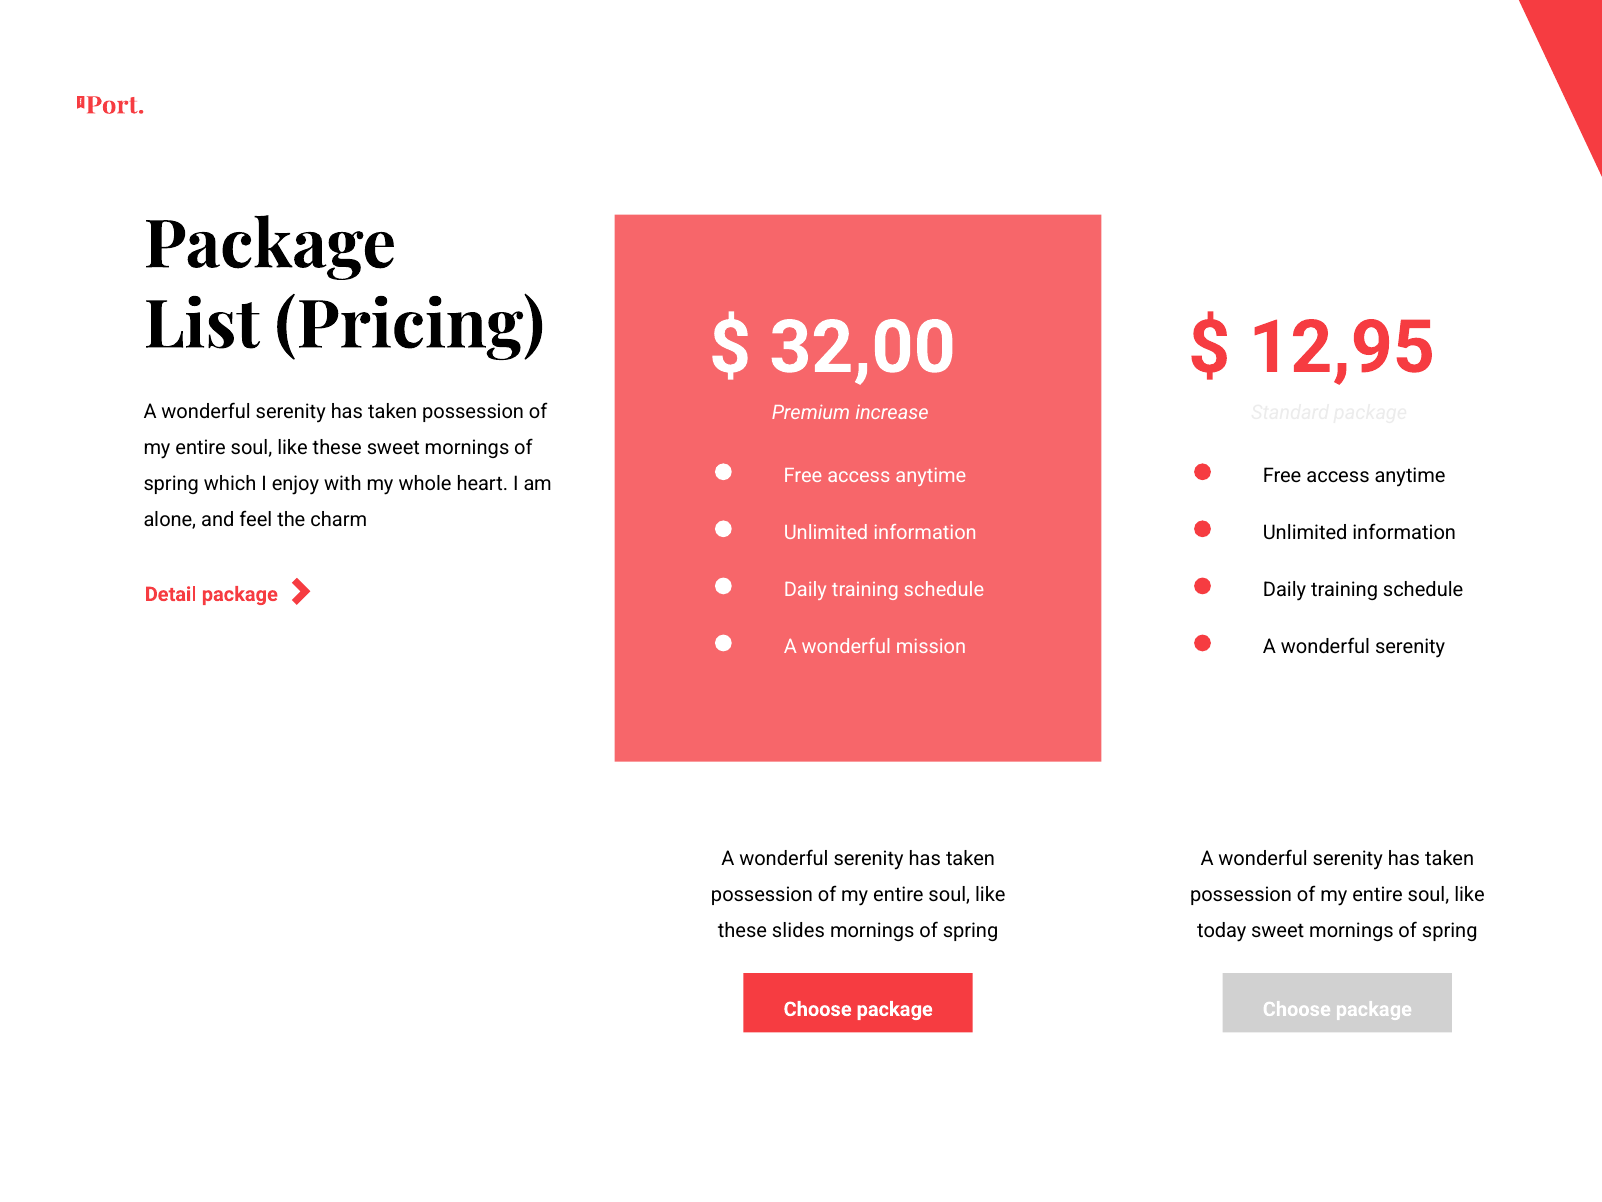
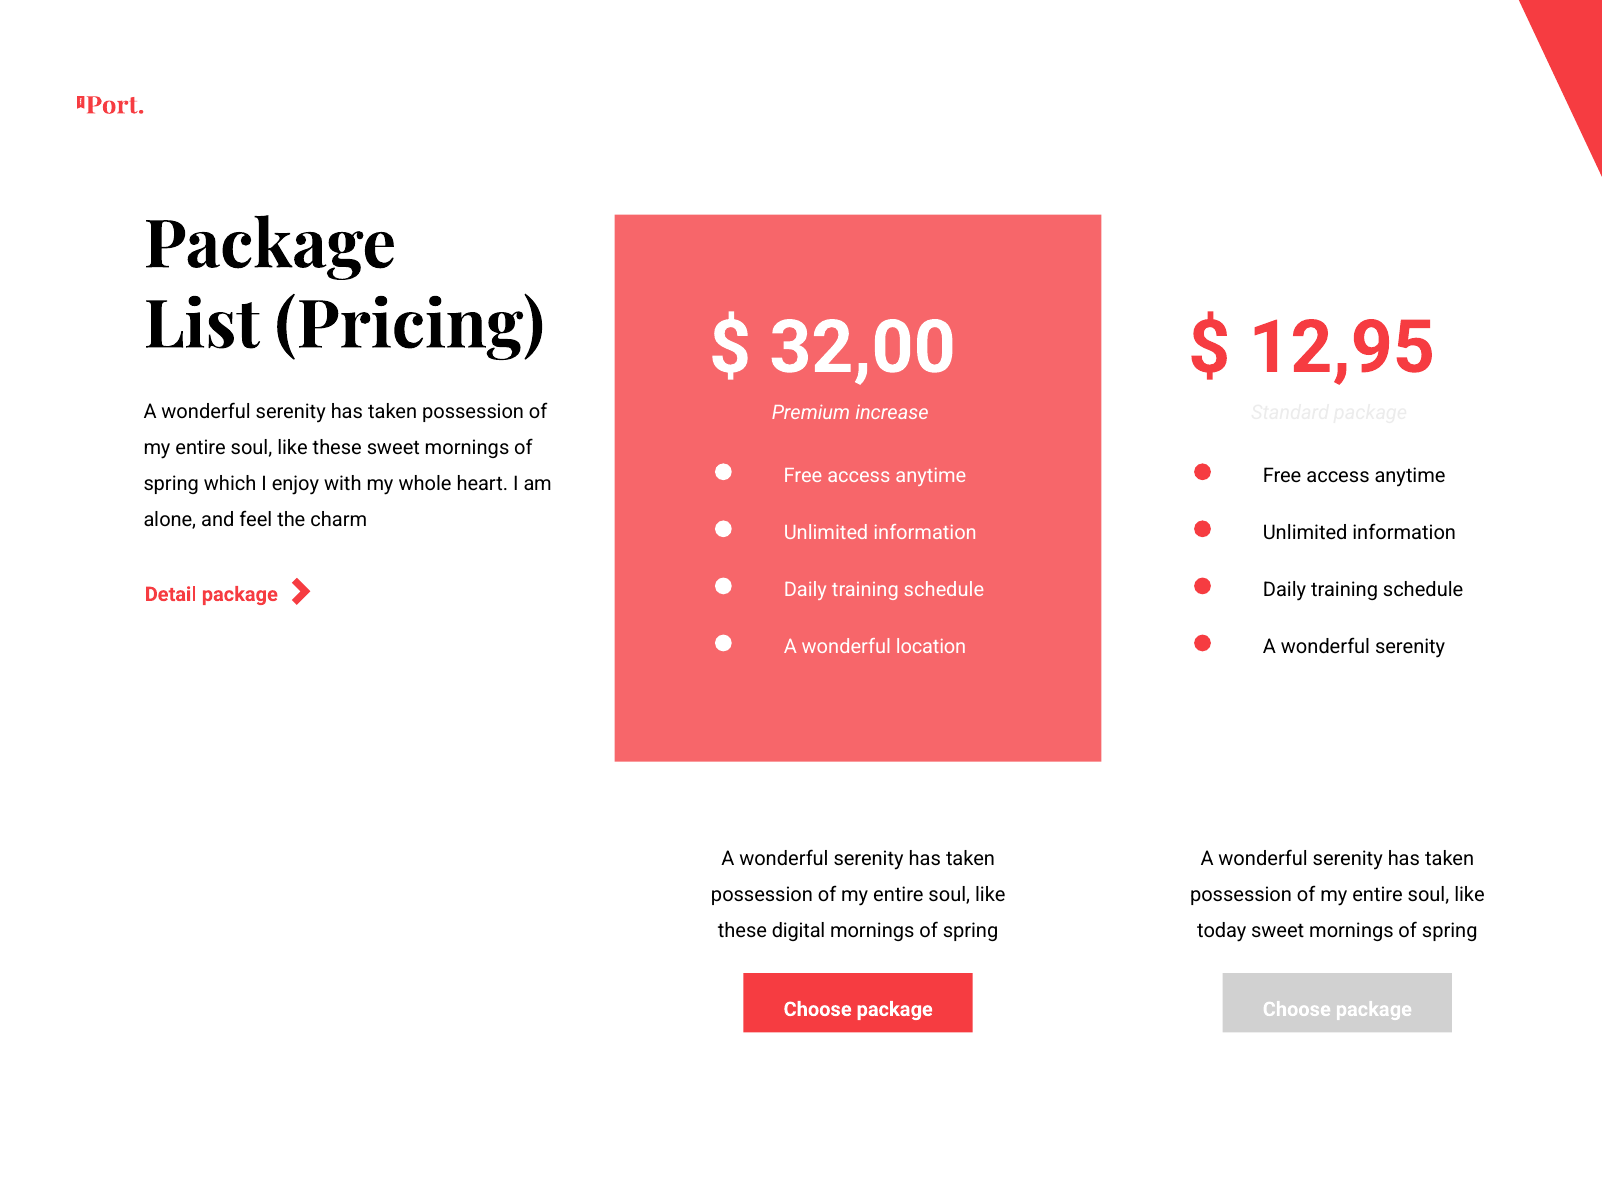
mission: mission -> location (931, 647)
slides: slides -> digital (799, 931)
